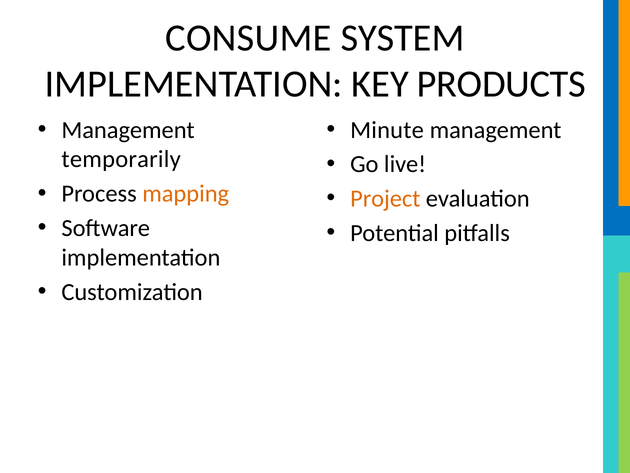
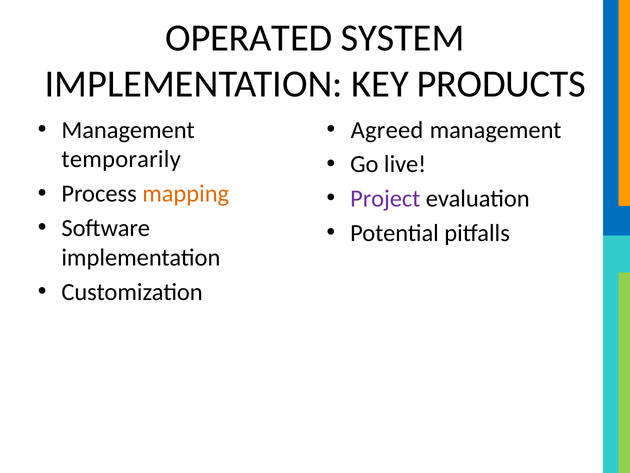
CONSUME: CONSUME -> OPERATED (249, 38)
Minute: Minute -> Agreed (387, 130)
Project colour: orange -> purple (385, 198)
